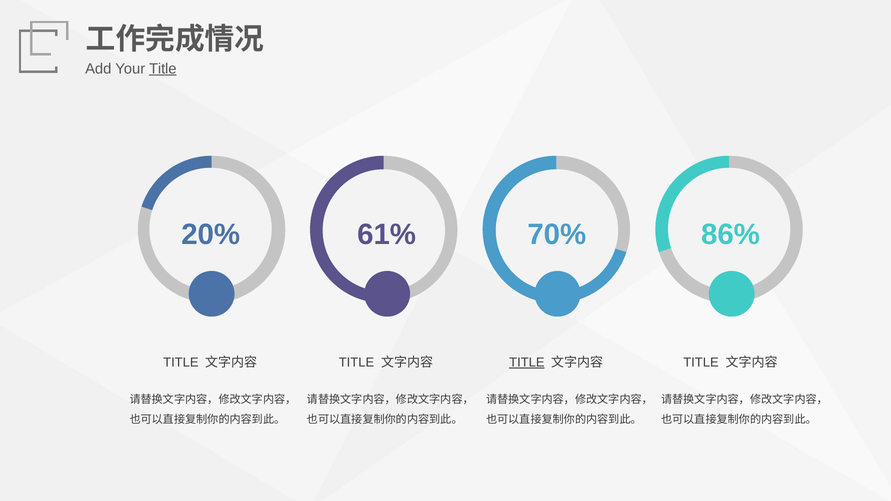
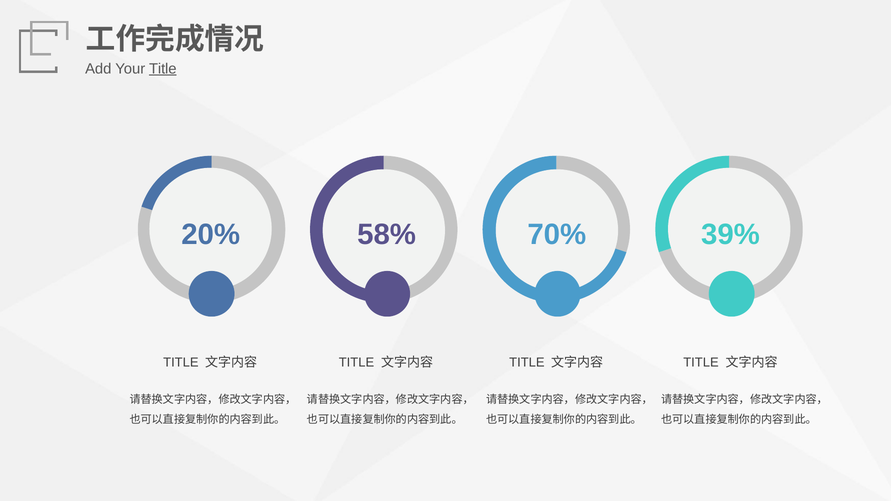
61%: 61% -> 58% (387, 235)
86%: 86% -> 39% (730, 235)
TITLE underline: present -> none (527, 363)
